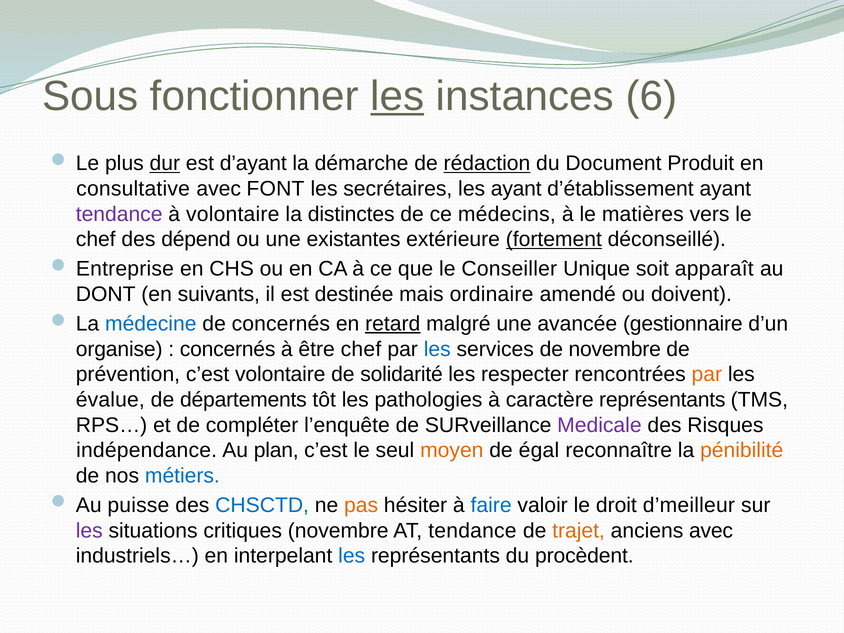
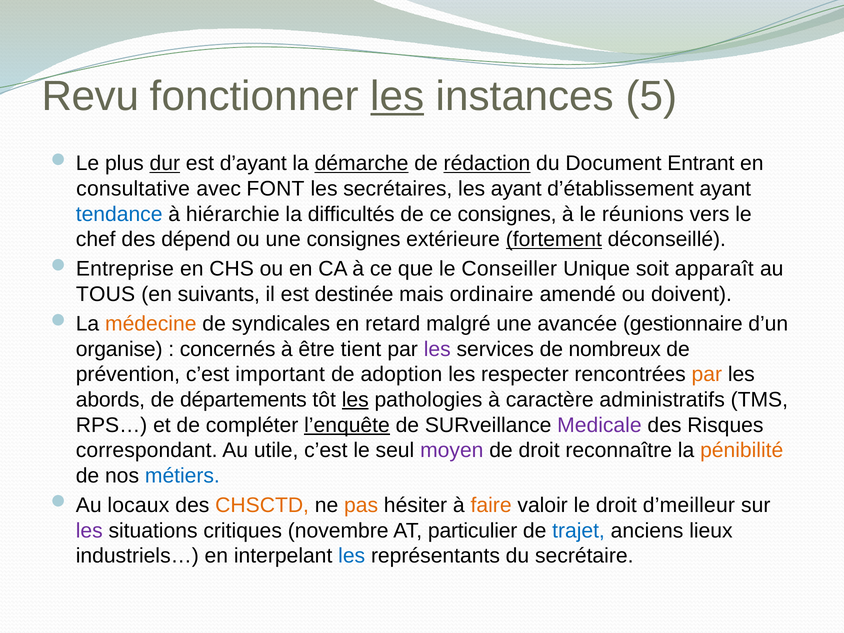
Sous: Sous -> Revu (90, 96)
6: 6 -> 5 (651, 96)
démarche underline: none -> present (362, 163)
Produit: Produit -> Entrant (701, 163)
tendance colour: purple -> blue (119, 214)
à volontaire: volontaire -> hiérarchie (233, 214)
distinctes: distinctes -> difficultés (351, 214)
ce médecins: médecins -> consignes (507, 214)
matières: matières -> réunions (643, 214)
une existantes: existantes -> consignes (354, 239)
DONT: DONT -> TOUS (106, 294)
médecine colour: blue -> orange (151, 324)
de concernés: concernés -> syndicales (281, 324)
retard underline: present -> none (393, 324)
être chef: chef -> tient (361, 349)
les colour: blue -> purple (437, 349)
de novembre: novembre -> nombreux (615, 349)
c’est volontaire: volontaire -> important (280, 374)
solidarité: solidarité -> adoption (401, 374)
évalue: évalue -> abords (110, 400)
les underline: none -> present (355, 400)
caractère représentants: représentants -> administratifs (662, 400)
l’enquête underline: none -> present (347, 425)
indépendance: indépendance -> correspondant (147, 450)
plan: plan -> utile (276, 450)
moyen colour: orange -> purple (452, 450)
de égal: égal -> droit (539, 450)
puisse: puisse -> locaux (138, 505)
CHSCTD colour: blue -> orange (262, 505)
faire colour: blue -> orange (491, 505)
AT tendance: tendance -> particulier (473, 531)
trajet colour: orange -> blue (579, 531)
anciens avec: avec -> lieux (711, 531)
procèdent: procèdent -> secrétaire (584, 556)
